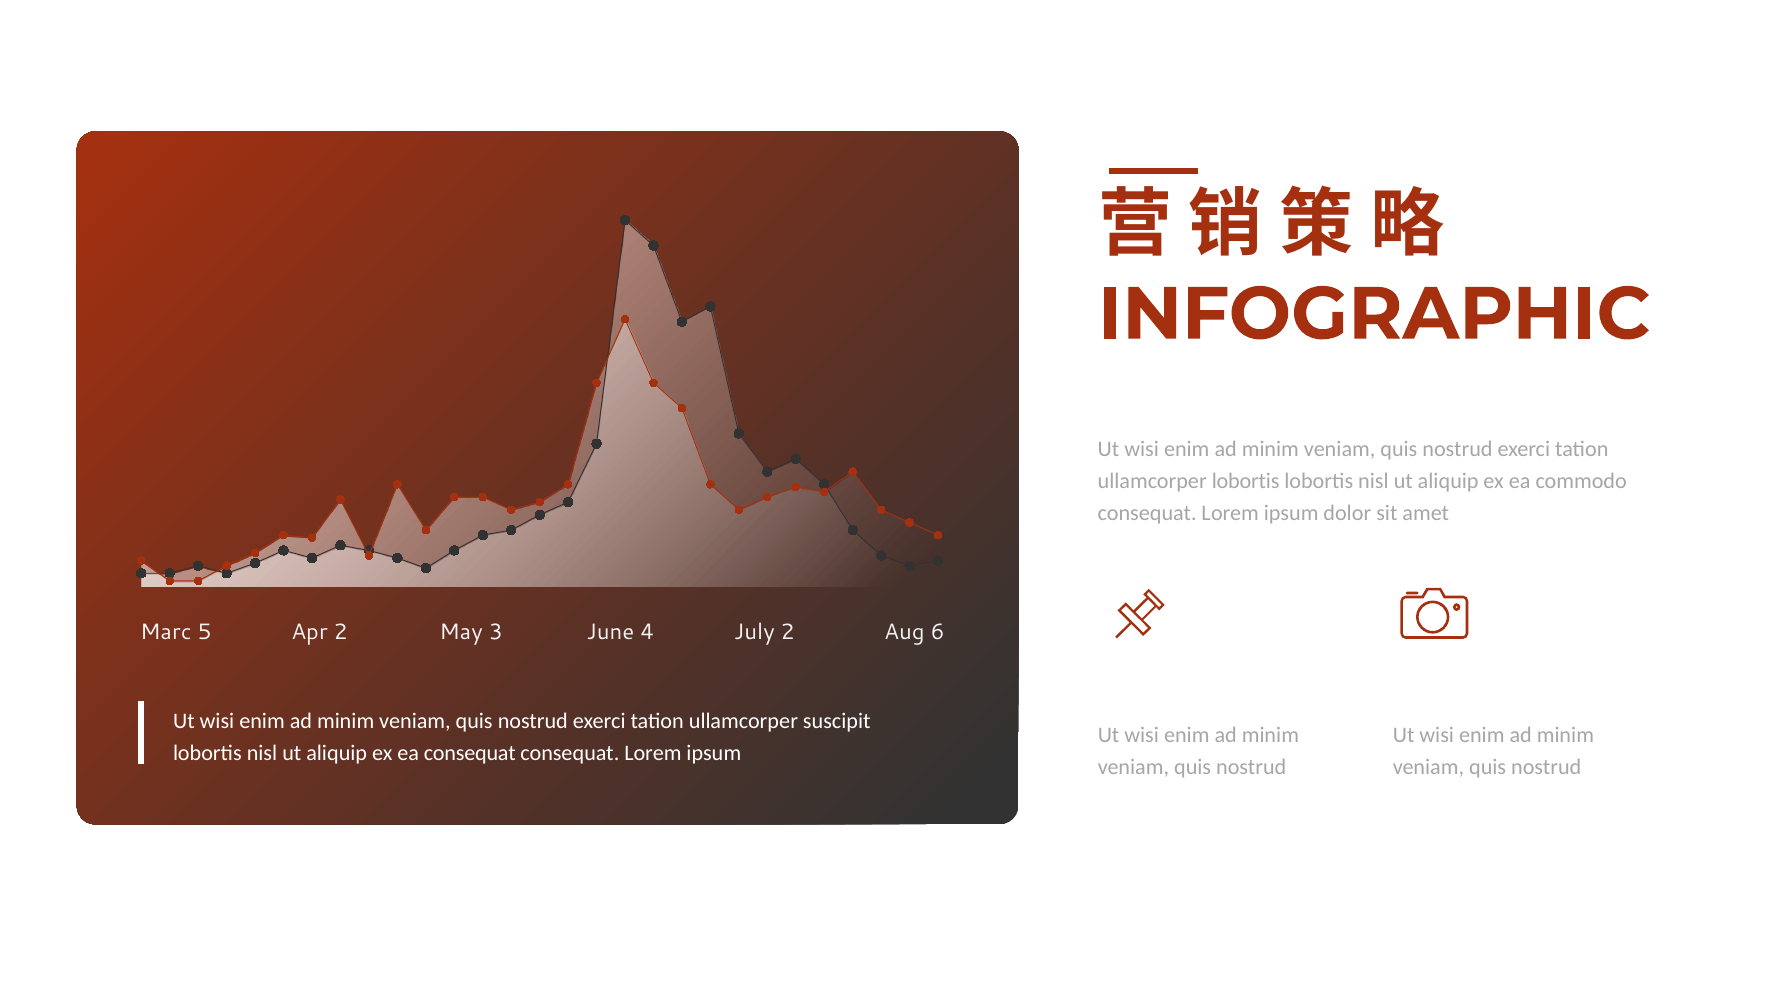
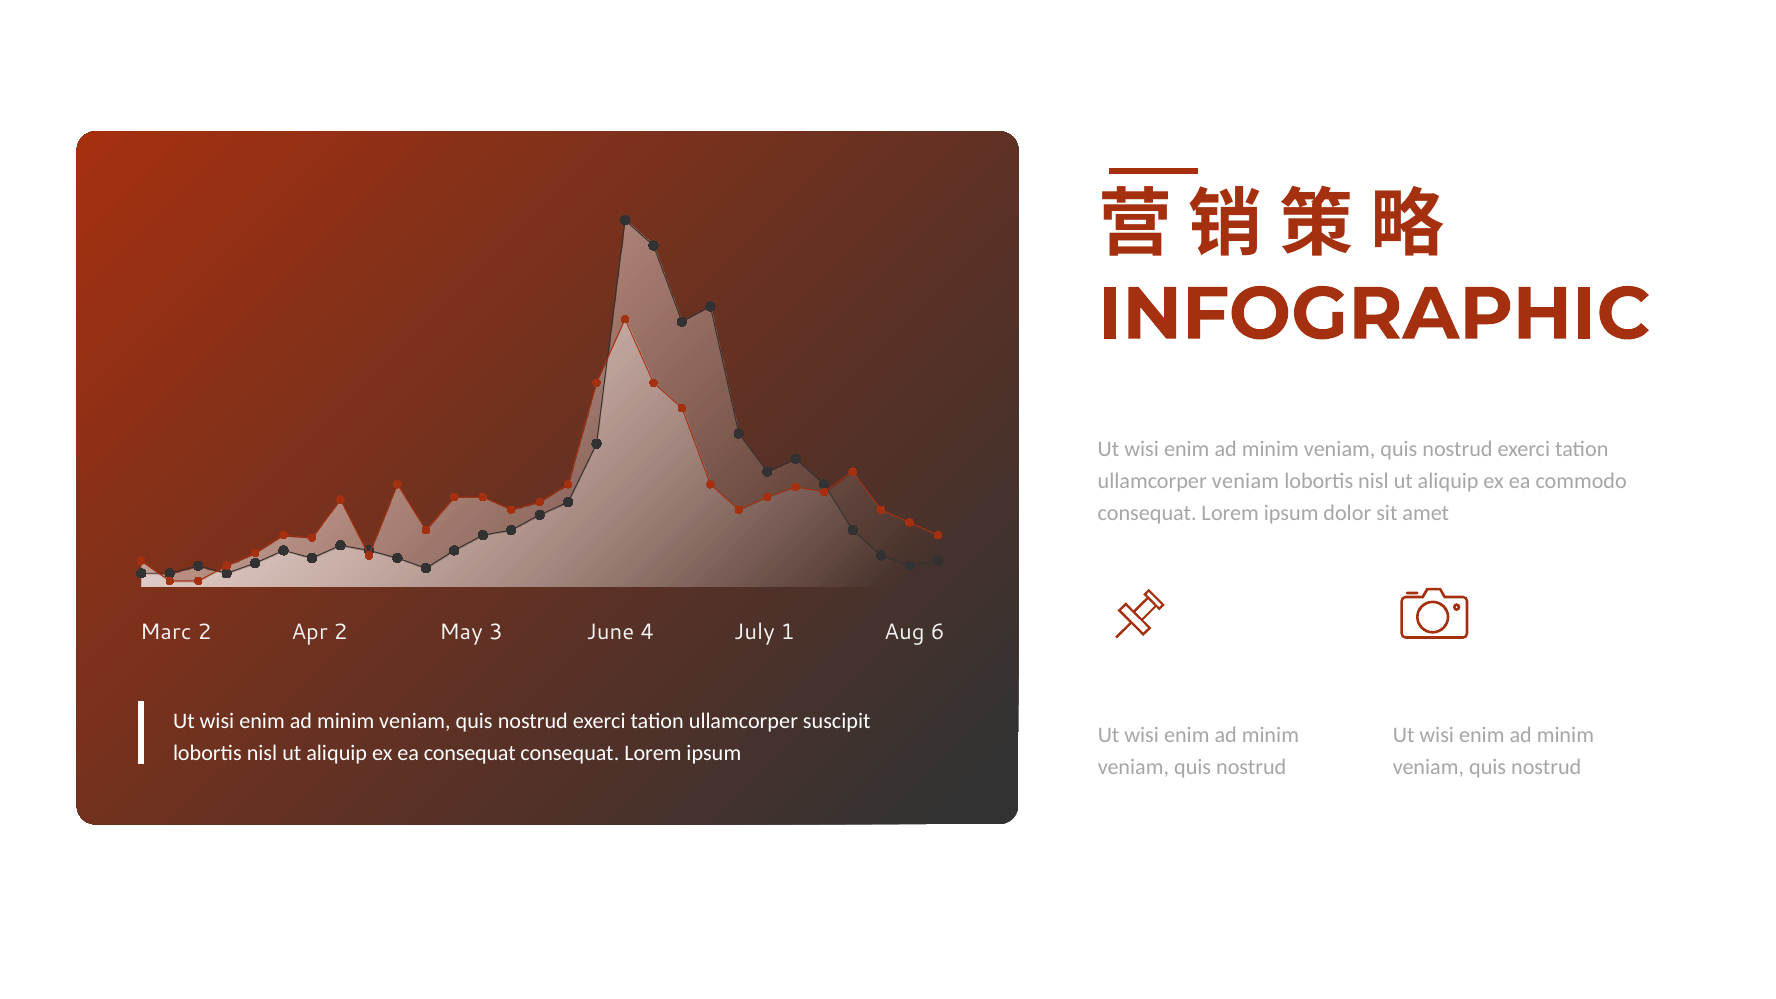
ullamcorper lobortis: lobortis -> veniam (1245, 482)
Marc 5: 5 -> 2 (205, 632)
July 2: 2 -> 1 (788, 632)
